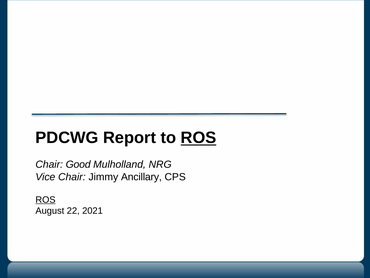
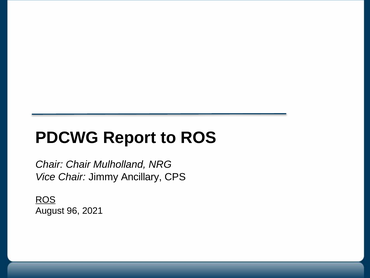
ROS underline: present -> none (199, 138)
Chair Good: Good -> Chair (78, 164)
22: 22 -> 96 (73, 210)
